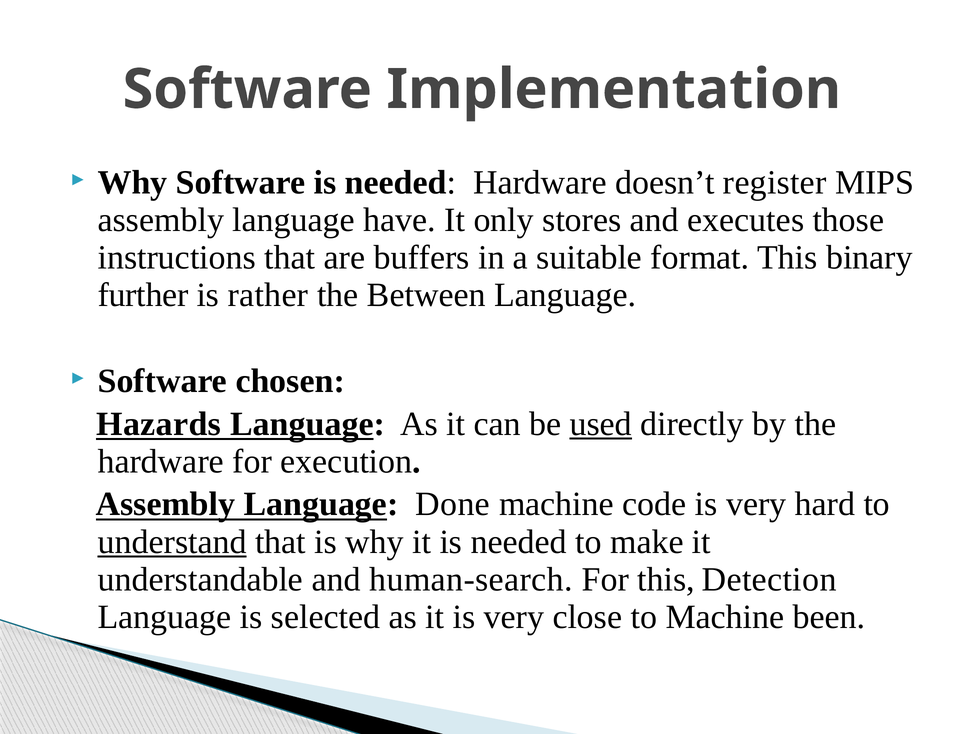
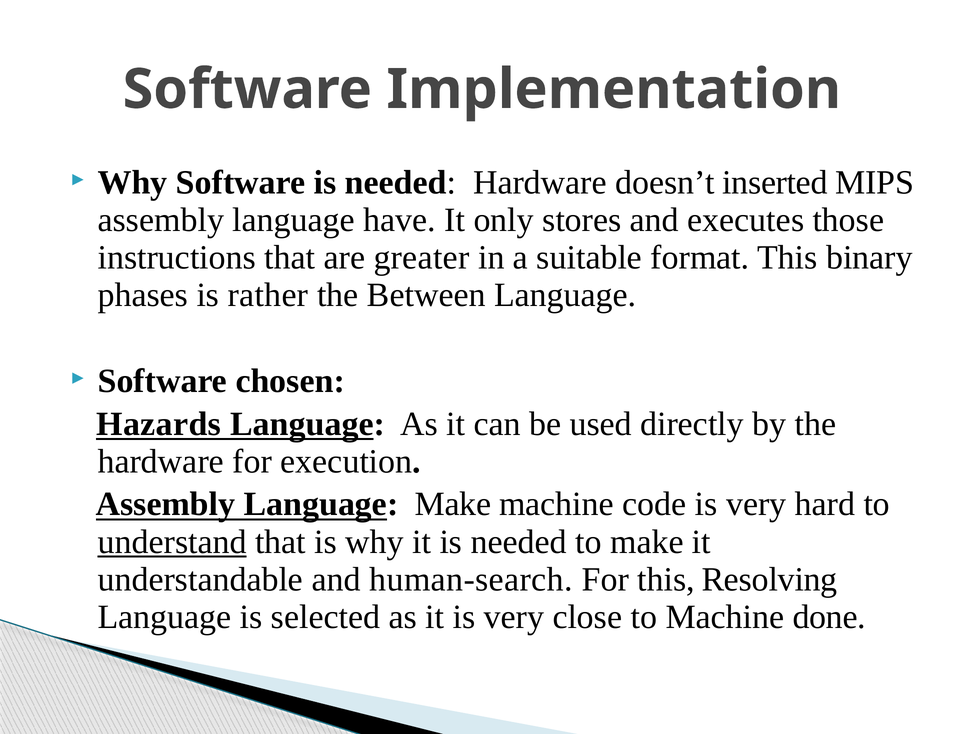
register: register -> inserted (775, 182)
buffers: buffers -> greater (422, 257)
further: further -> phases (143, 295)
used underline: present -> none (601, 424)
Language Done: Done -> Make (453, 504)
Detection: Detection -> Resolving (769, 580)
been: been -> done (829, 617)
